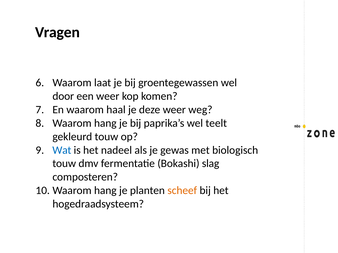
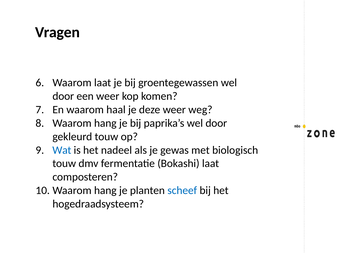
paprika’s wel teelt: teelt -> door (216, 123)
Bokashi slag: slag -> laat (211, 164)
scheef colour: orange -> blue (182, 191)
